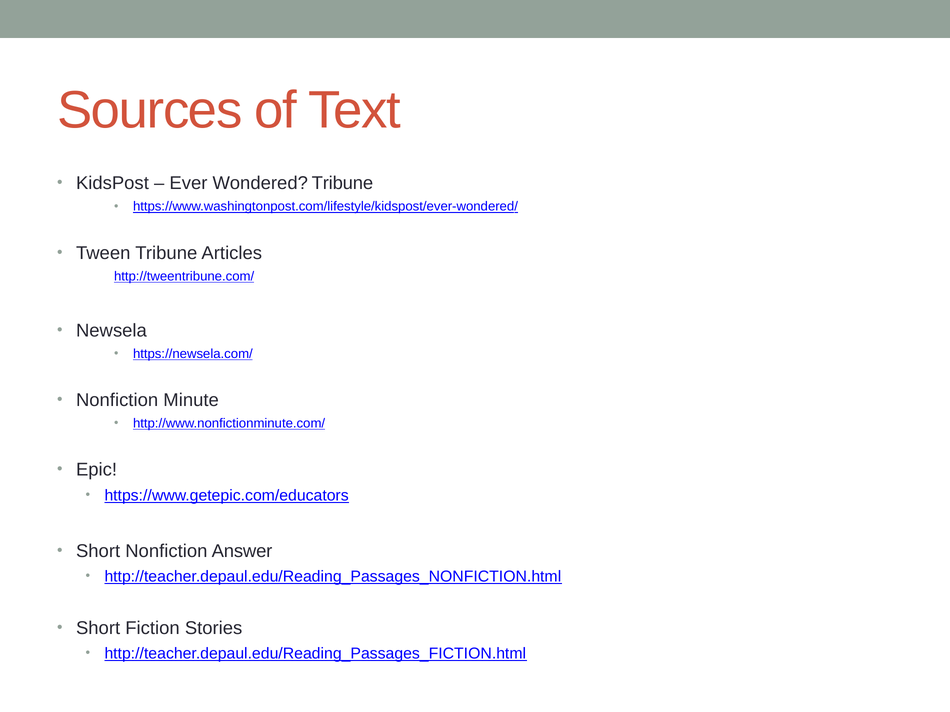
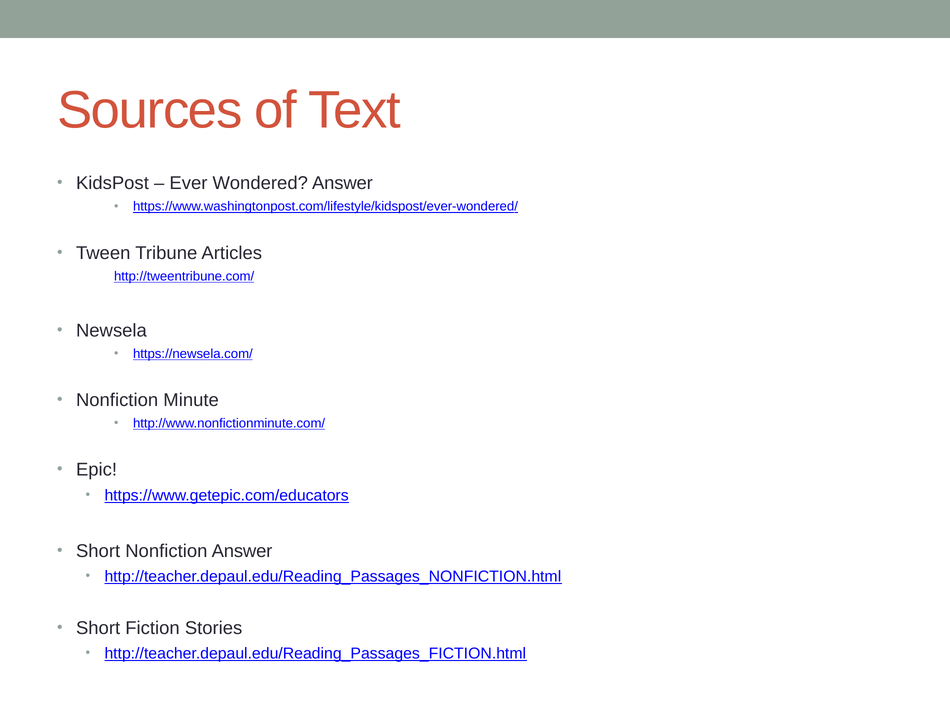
Wondered Tribune: Tribune -> Answer (342, 183)
